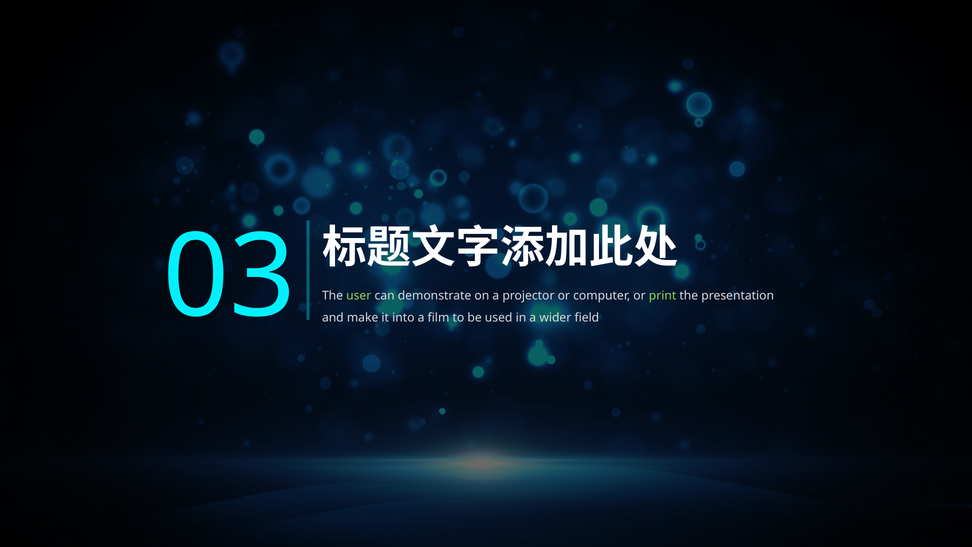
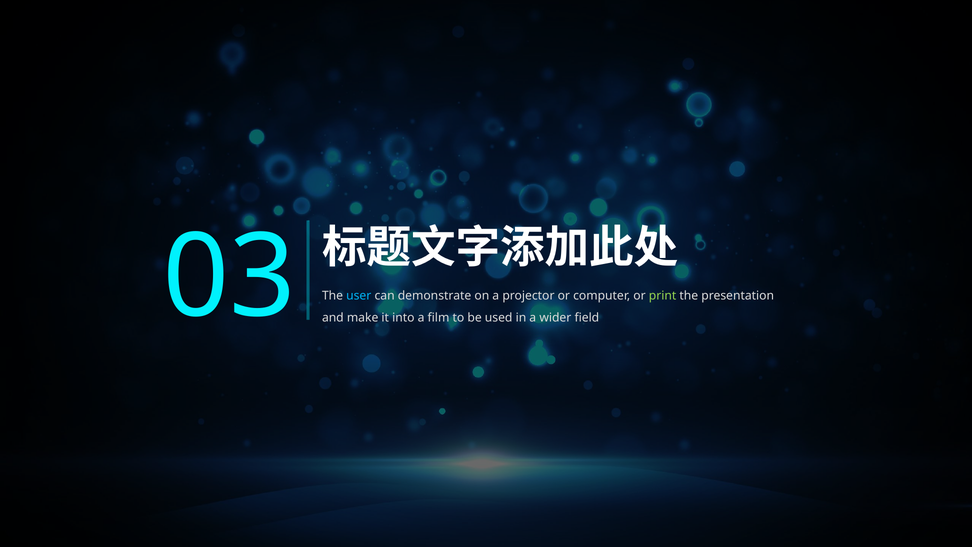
user colour: light green -> light blue (359, 295)
